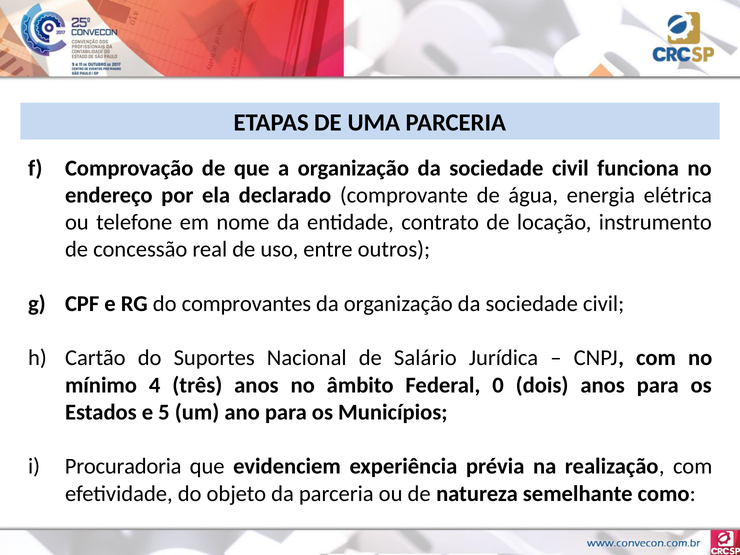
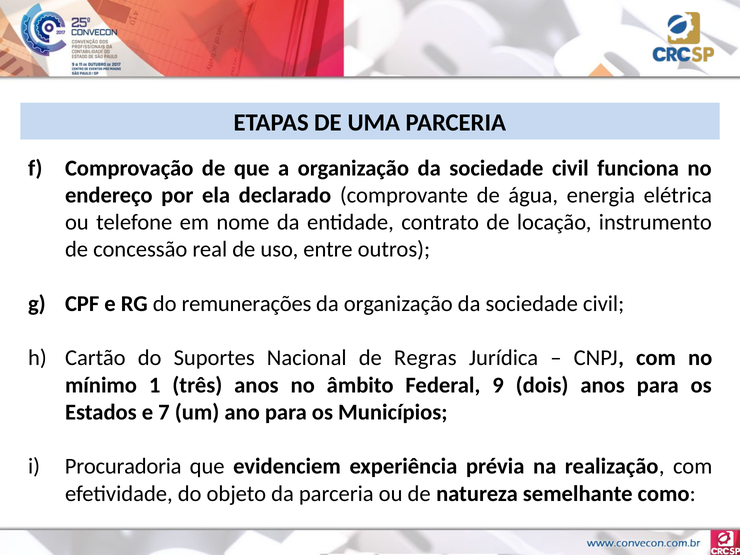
comprovantes: comprovantes -> remunerações (246, 304)
Salário: Salário -> Regras (425, 358)
4: 4 -> 1 (155, 385)
0: 0 -> 9 (498, 385)
5: 5 -> 7 (164, 412)
